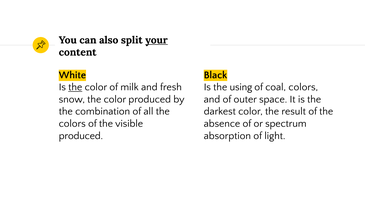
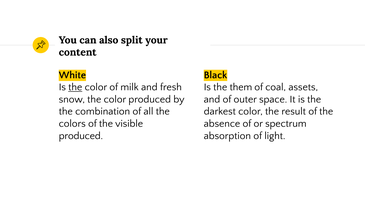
your underline: present -> none (156, 40)
using: using -> them (241, 87)
coal colors: colors -> assets (303, 87)
